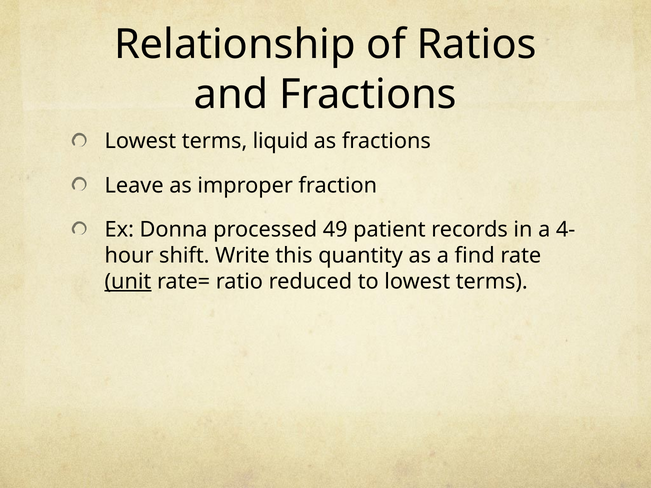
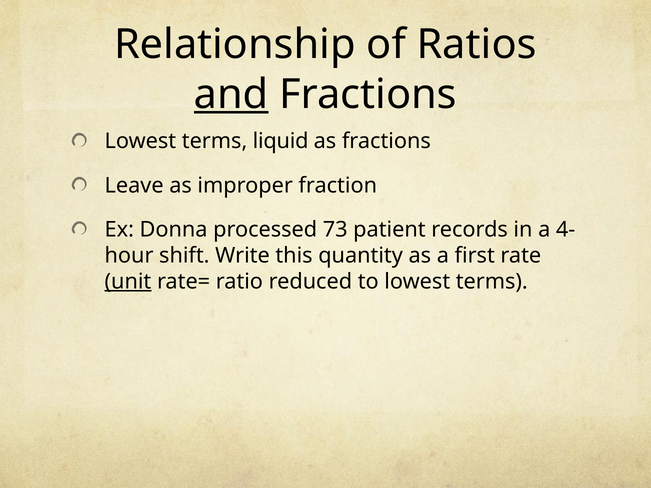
and underline: none -> present (231, 95)
49: 49 -> 73 (335, 230)
find: find -> first (475, 256)
